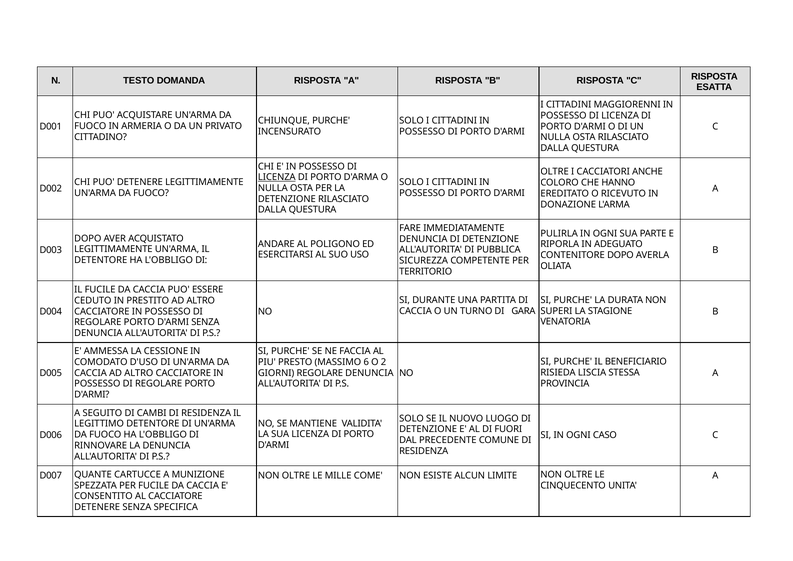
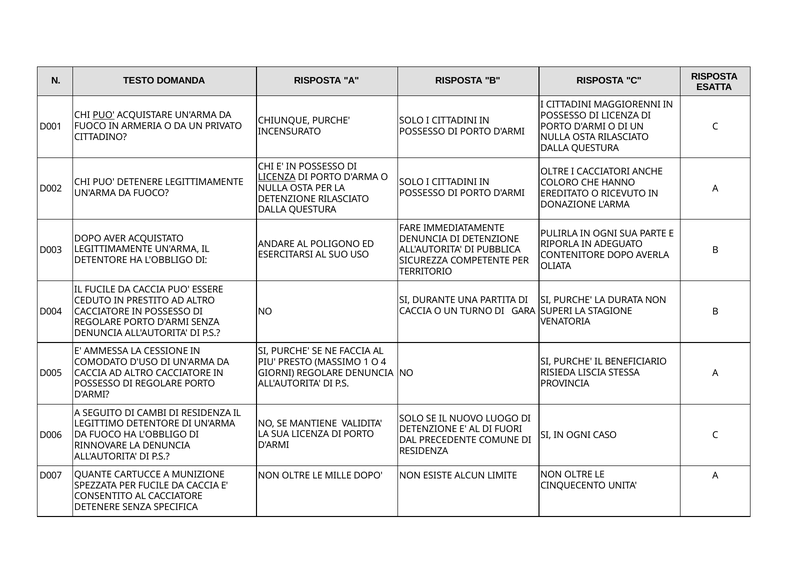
PUO underline: none -> present (104, 115)
6: 6 -> 1 (366, 362)
2: 2 -> 4 (383, 362)
MILLE COME: COME -> DOPO (368, 476)
